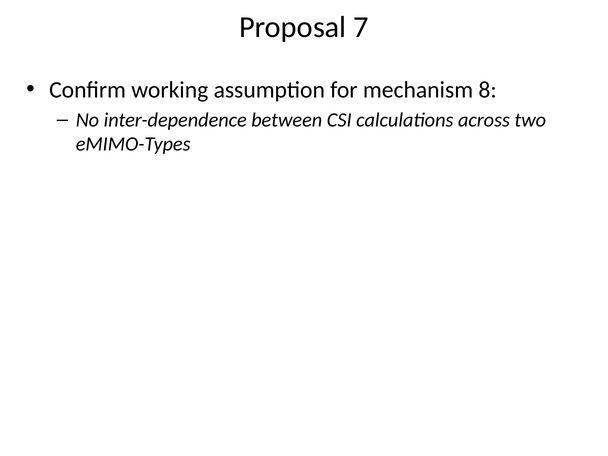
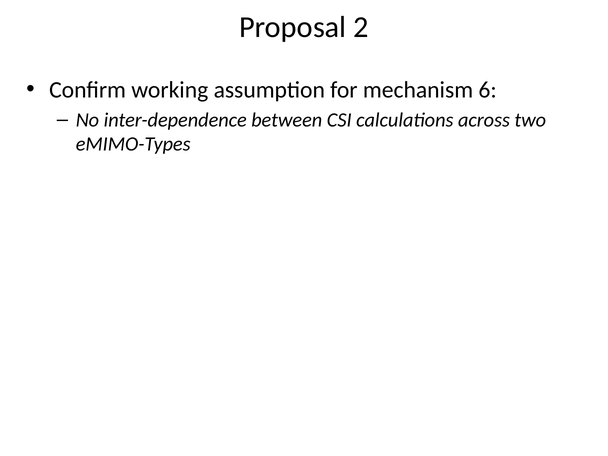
7: 7 -> 2 (361, 27)
8: 8 -> 6 (488, 90)
